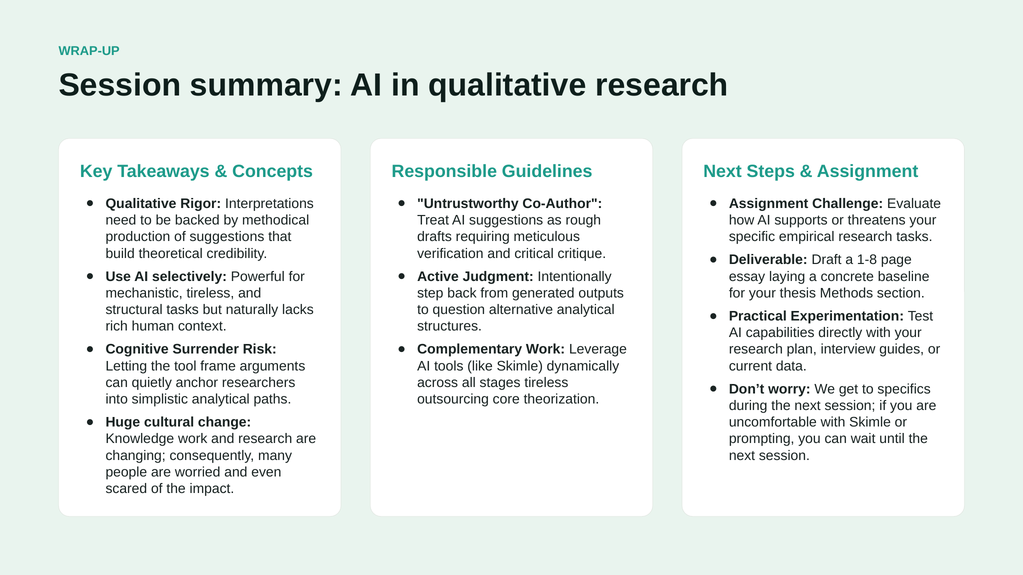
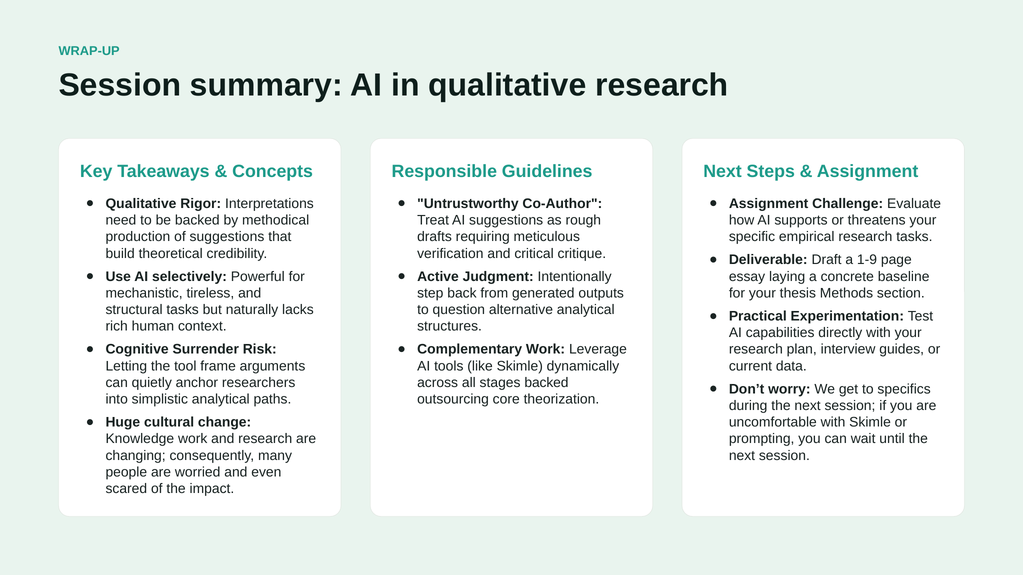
1-8: 1-8 -> 1-9 (867, 260)
stages tireless: tireless -> backed (546, 383)
